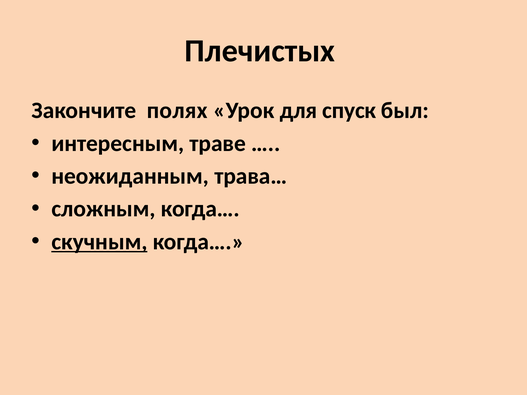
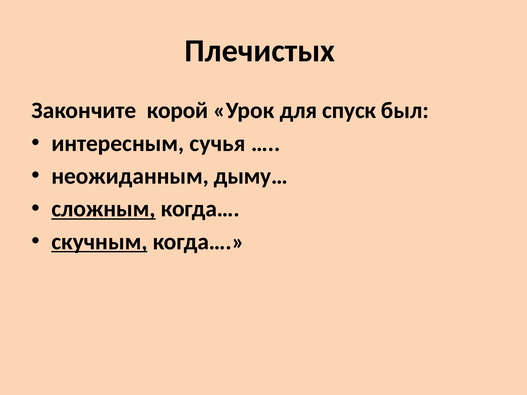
полях: полях -> корой (177, 111)
траве: траве -> сучья (218, 143)
трава…: трава… -> дыму… (251, 176)
сложным underline: none -> present (103, 209)
